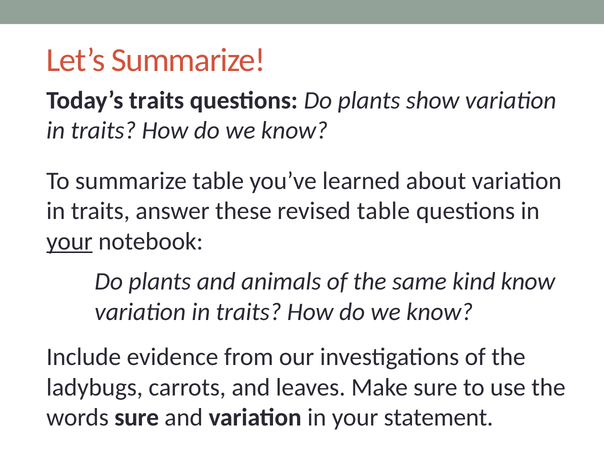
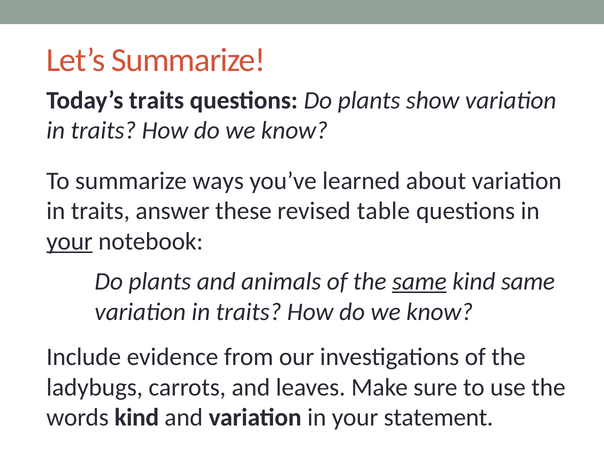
summarize table: table -> ways (218, 181)
same underline: none -> present (419, 282)
kind know: know -> same (528, 282)
words sure: sure -> kind (137, 418)
